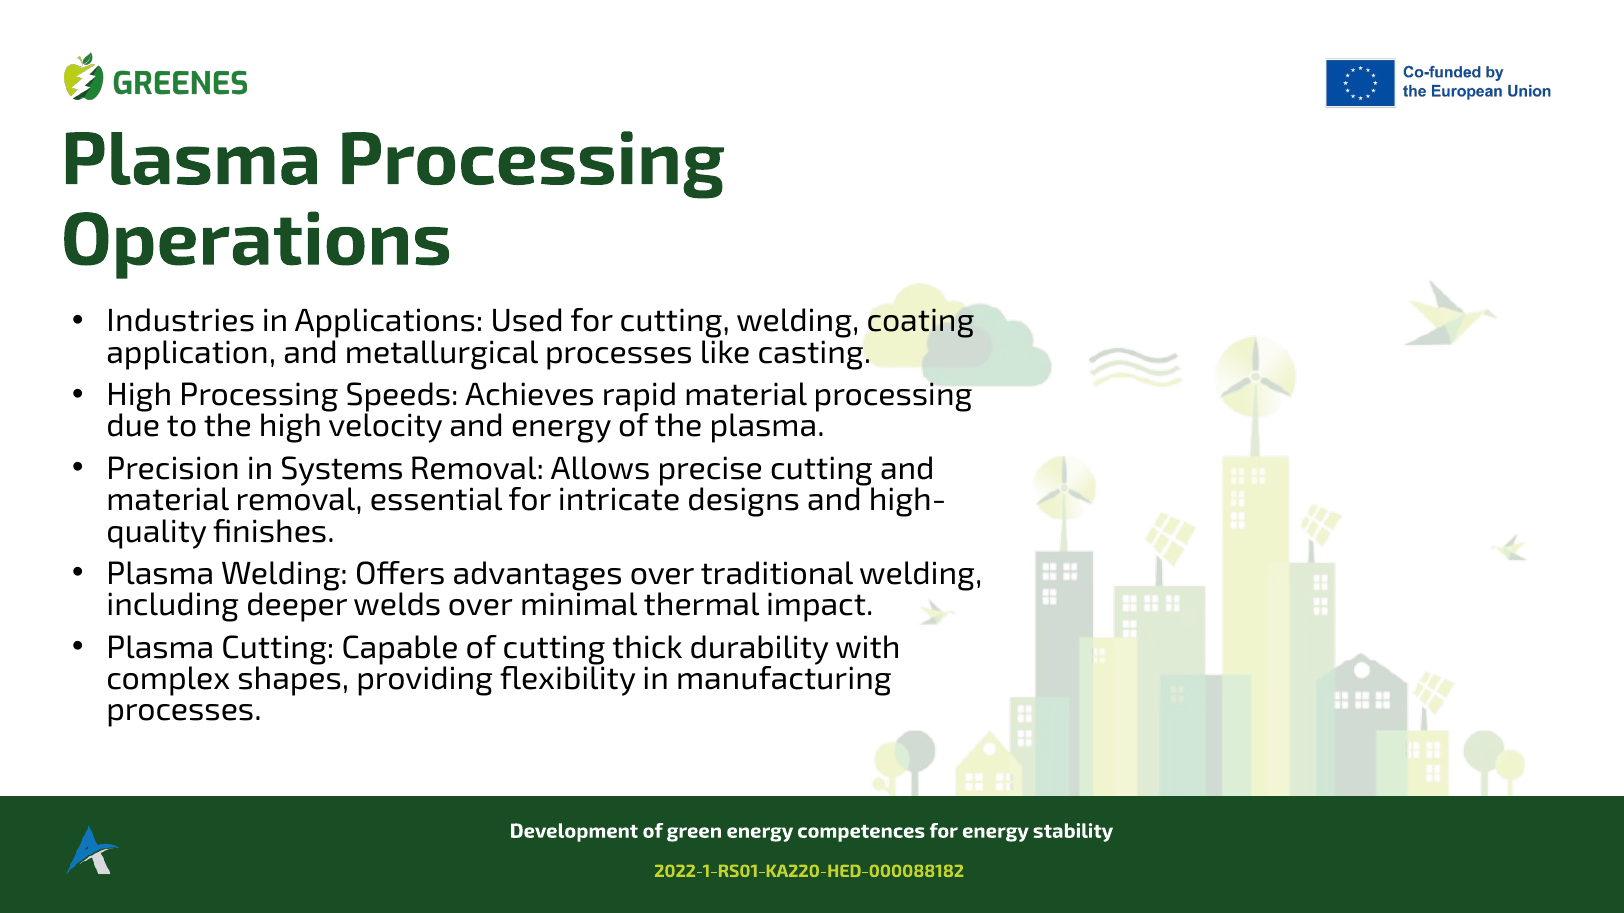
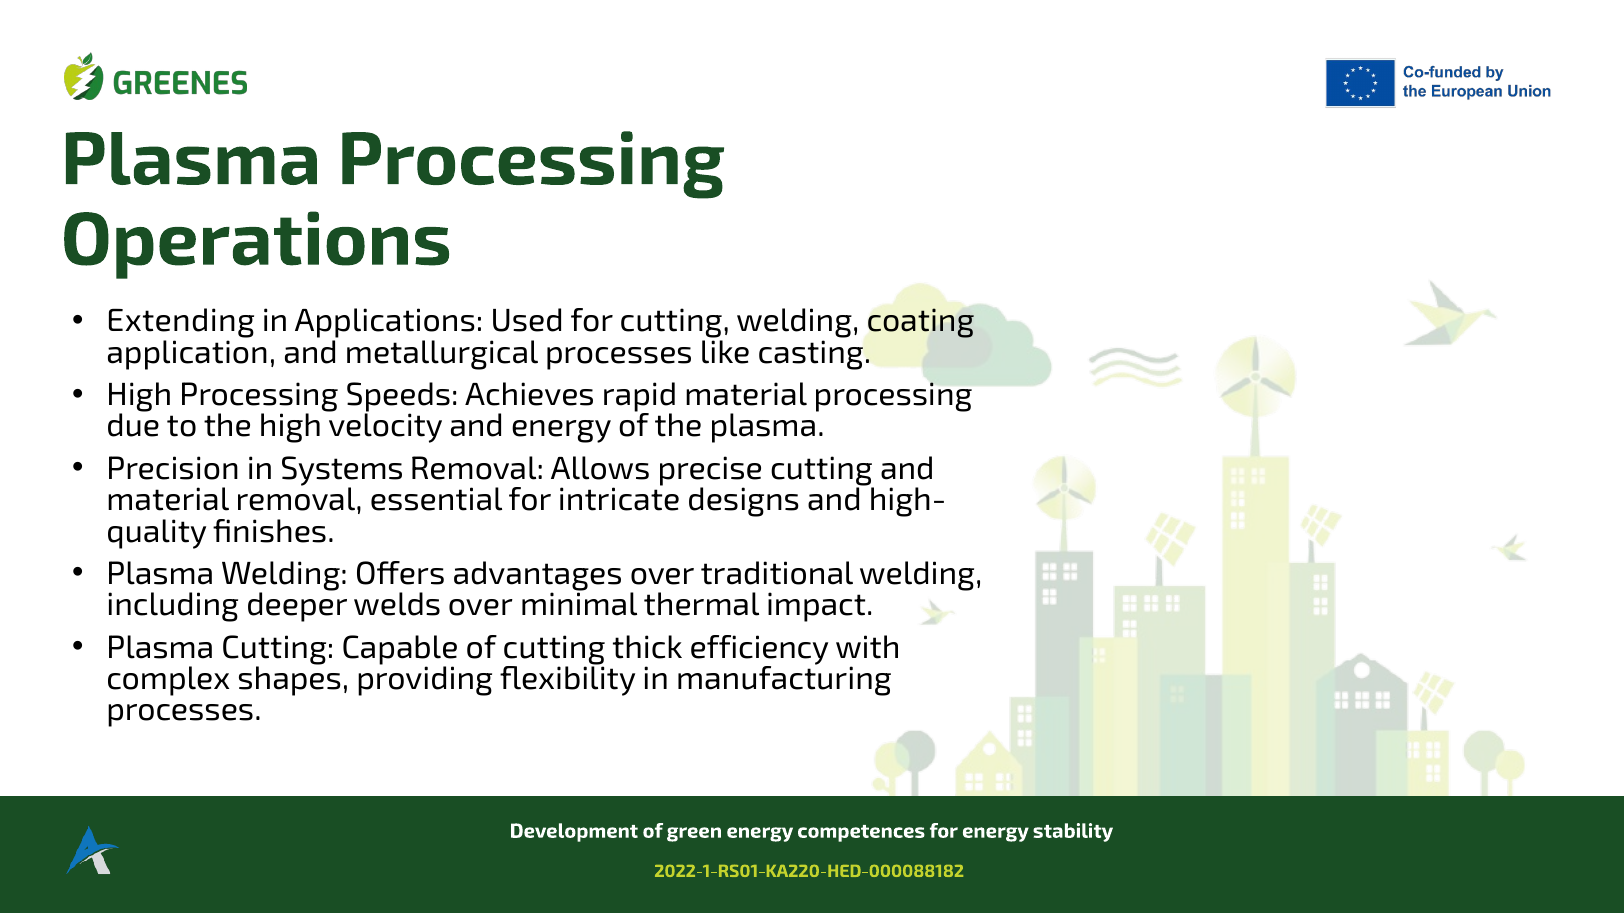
Industries: Industries -> Extending (181, 322)
durability: durability -> efficiency (759, 648)
